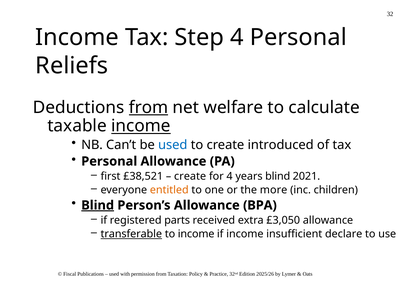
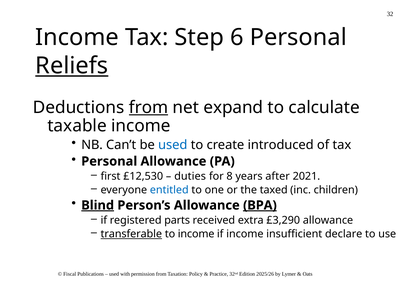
Step 4: 4 -> 6 (237, 37)
Reliefs underline: none -> present (72, 66)
welfare: welfare -> expand (233, 107)
income underline: present -> none (141, 126)
£38,521: £38,521 -> £12,530 (143, 176)
create: create -> duties (190, 176)
for 4: 4 -> 8 (230, 176)
years blind: blind -> after (278, 176)
entitled colour: orange -> blue (169, 190)
more: more -> taxed (274, 190)
BPA underline: none -> present (260, 205)
£3,050: £3,050 -> £3,290 (283, 220)
